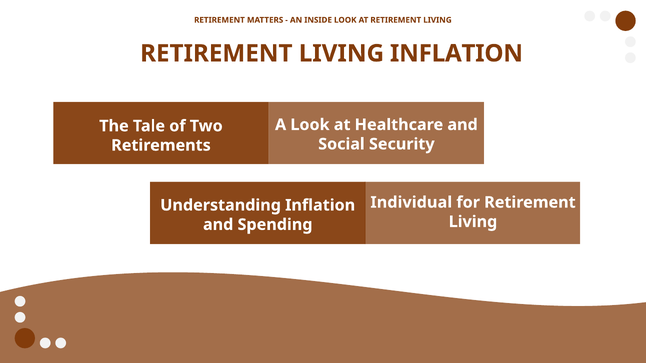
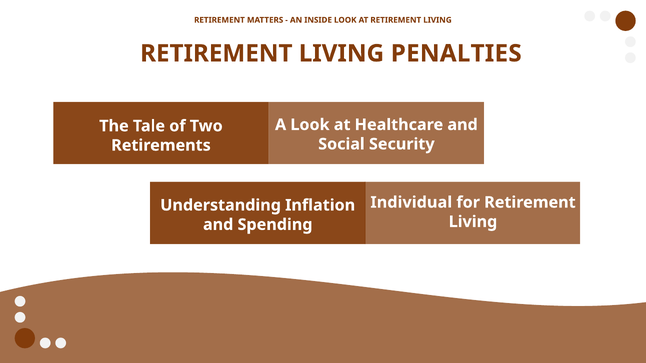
LIVING INFLATION: INFLATION -> PENALTIES (456, 54)
